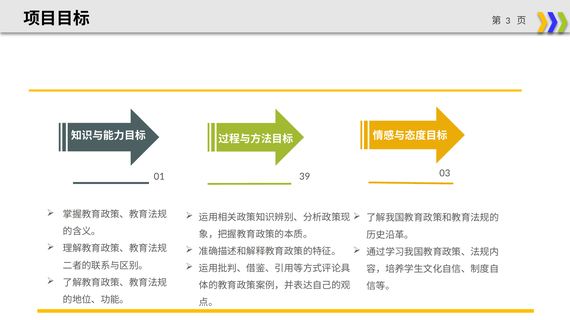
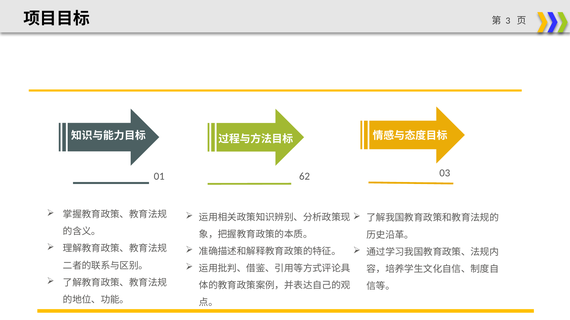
39: 39 -> 62 (305, 177)
